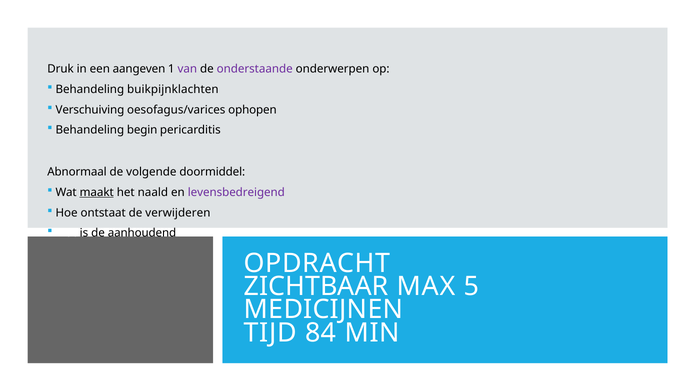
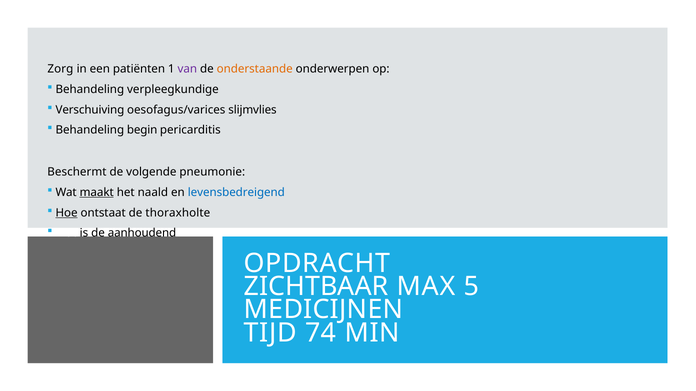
Druk: Druk -> Zorg (60, 69)
aangeven: aangeven -> patiënten (139, 69)
onderstaande colour: purple -> orange (255, 69)
buikpijnklachten: buikpijnklachten -> verpleegkundige (173, 90)
ophopen: ophopen -> slijmvlies (252, 110)
Abnormaal: Abnormaal -> Beschermt (77, 172)
doormiddel: doormiddel -> pneumonie (212, 172)
levensbedreigend colour: purple -> blue (236, 193)
Hoe underline: none -> present (67, 213)
verwijderen: verwijderen -> thoraxholte (178, 213)
84: 84 -> 74 (321, 333)
